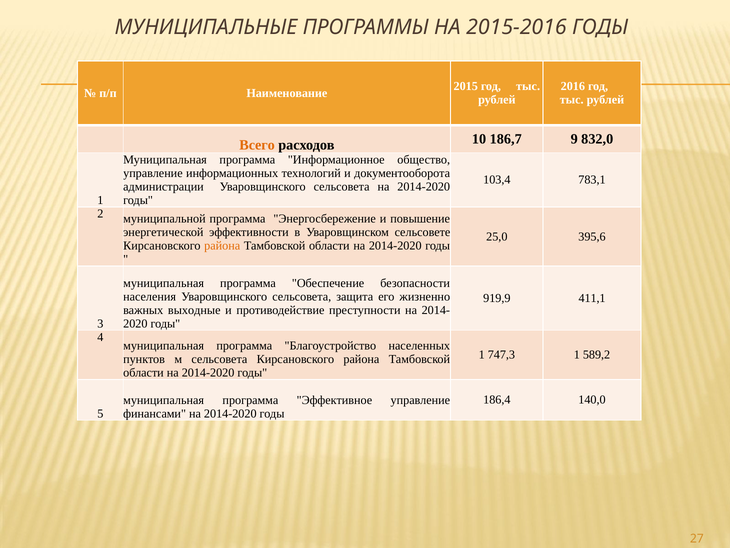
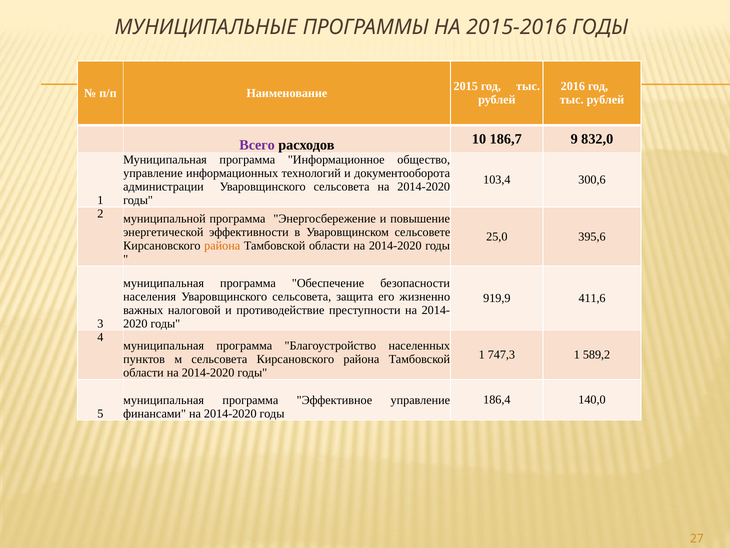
Всего colour: orange -> purple (257, 145)
783,1: 783,1 -> 300,6 (592, 180)
411,1: 411,1 -> 411,6 (592, 298)
выходные: выходные -> налоговой (194, 310)
